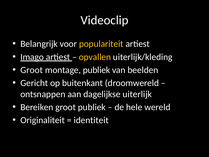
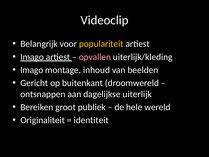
opvallen colour: yellow -> pink (95, 57)
Groot: Groot -> Imago (32, 70)
montage publiek: publiek -> inhoud (96, 70)
